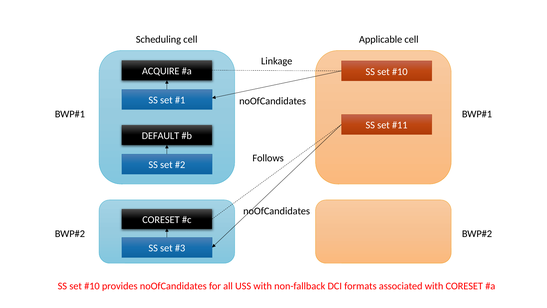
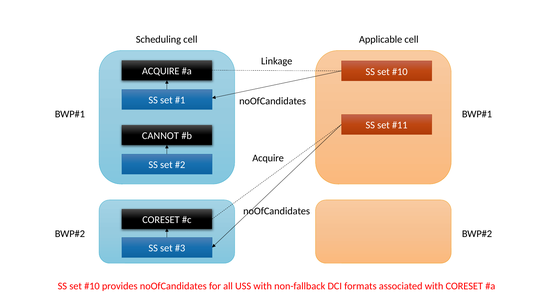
DEFAULT: DEFAULT -> CANNOT (160, 136)
Follows: Follows -> Acquire (268, 158)
